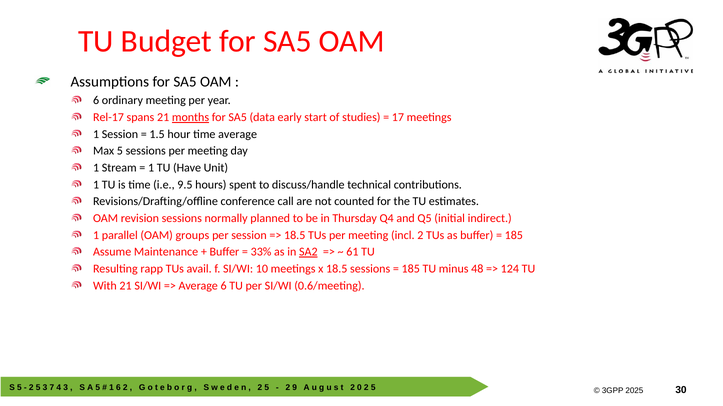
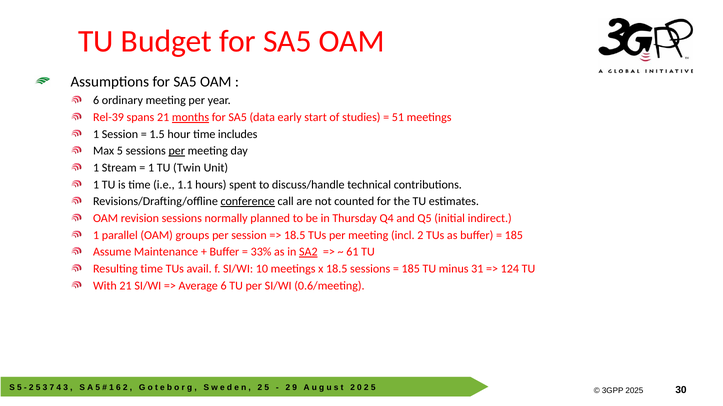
Rel-17: Rel-17 -> Rel-39 (108, 117)
17: 17 -> 51 (398, 117)
time average: average -> includes (238, 134)
per underline: none -> present (177, 151)
Have: Have -> Twin (187, 168)
9.5: 9.5 -> 1.1 (185, 185)
conference underline: none -> present (248, 202)
Resulting rapp: rapp -> time (152, 269)
48: 48 -> 31 (477, 269)
